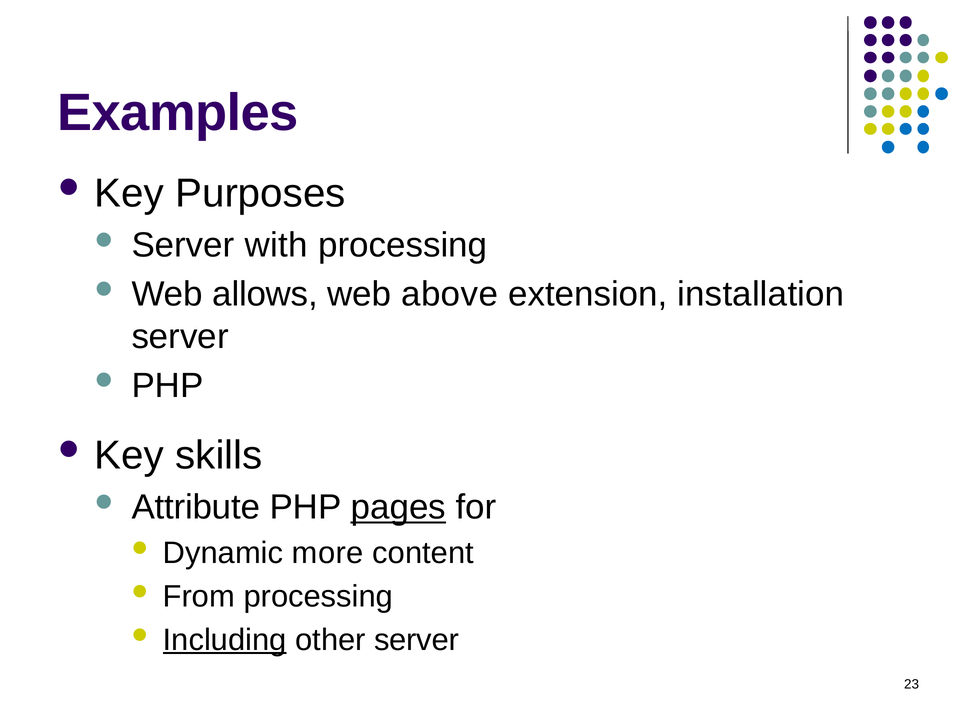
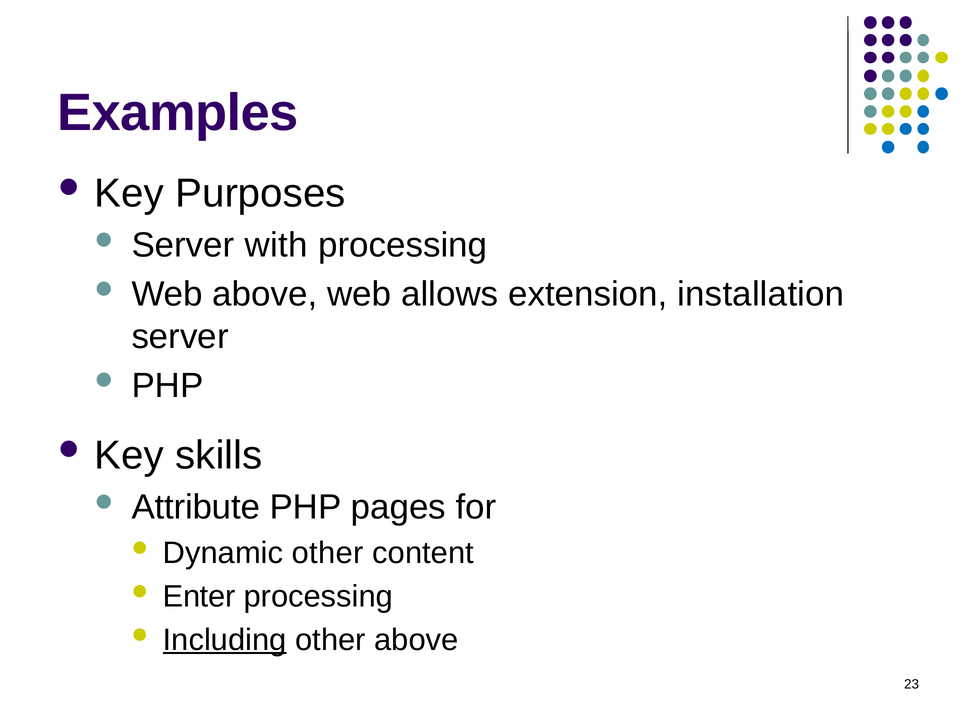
Web allows: allows -> above (265, 294)
above: above -> allows (450, 294)
pages underline: present -> none (398, 507)
Dynamic more: more -> other (328, 553)
From: From -> Enter (199, 596)
other server: server -> above (416, 640)
